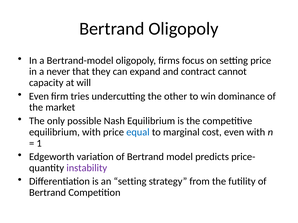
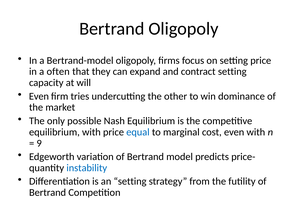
never: never -> often (58, 72)
contract cannot: cannot -> setting (232, 72)
1: 1 -> 9 (39, 144)
instability colour: purple -> blue (87, 168)
